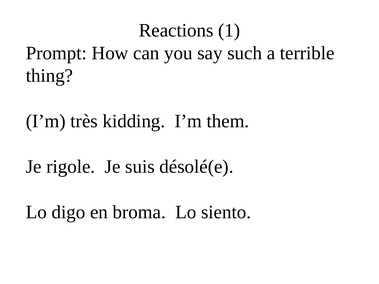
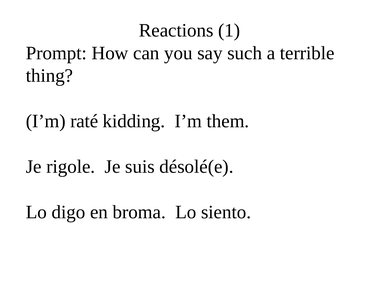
très: très -> raté (84, 121)
